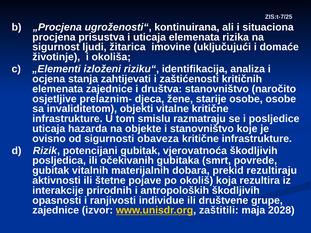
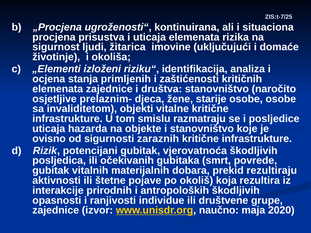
zahtijevati: zahtijevati -> primljenih (126, 79)
obaveza: obaveza -> zaraznih (158, 139)
zaštitili: zaštitili -> naučno (219, 211)
2028: 2028 -> 2020 (281, 211)
